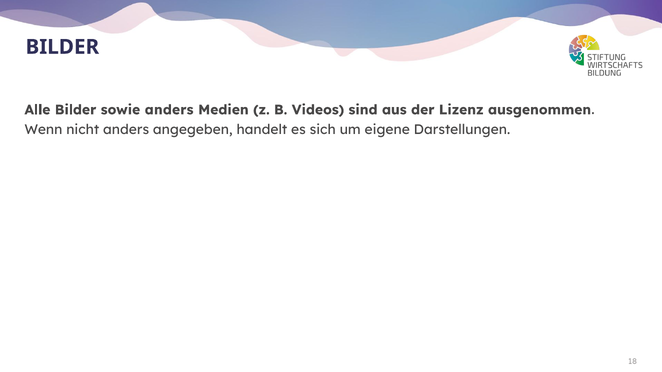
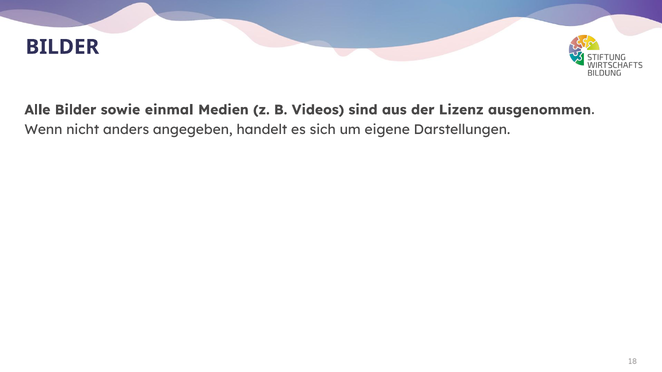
sowie anders: anders -> einmal (169, 110)
